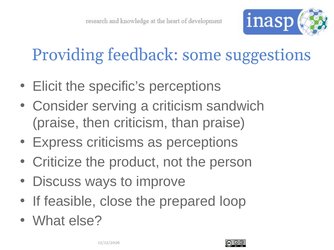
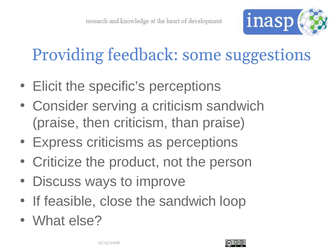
the prepared: prepared -> sandwich (188, 202)
